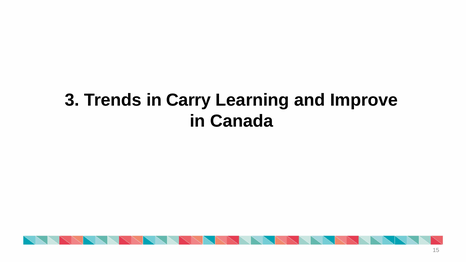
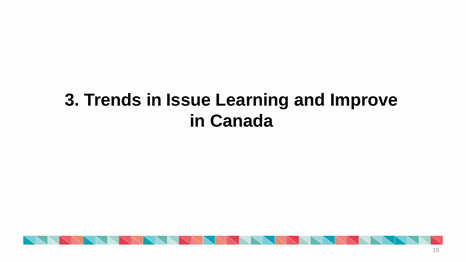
Carry: Carry -> Issue (188, 100)
